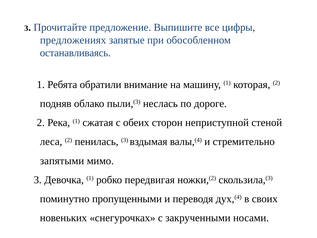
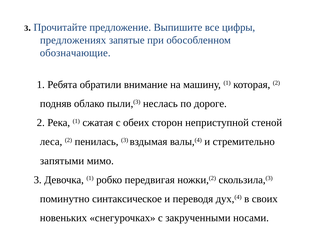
останавливаясь: останавливаясь -> обозначающие (75, 53)
пропущенными: пропущенными -> синтаксическое (127, 199)
